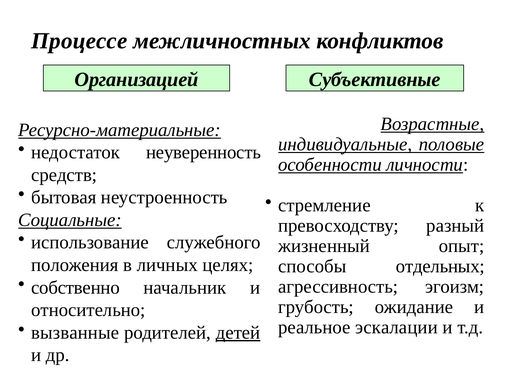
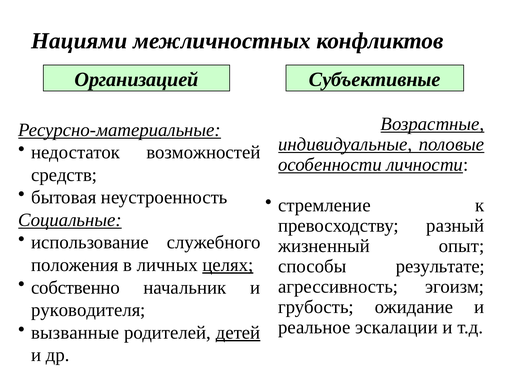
Процессе: Процессе -> Нациями (79, 41)
неуверенность: неуверенность -> возможностей (203, 152)
целях underline: none -> present (228, 265)
отдельных: отдельных -> результате (440, 266)
относительно: относительно -> руководителя (88, 310)
